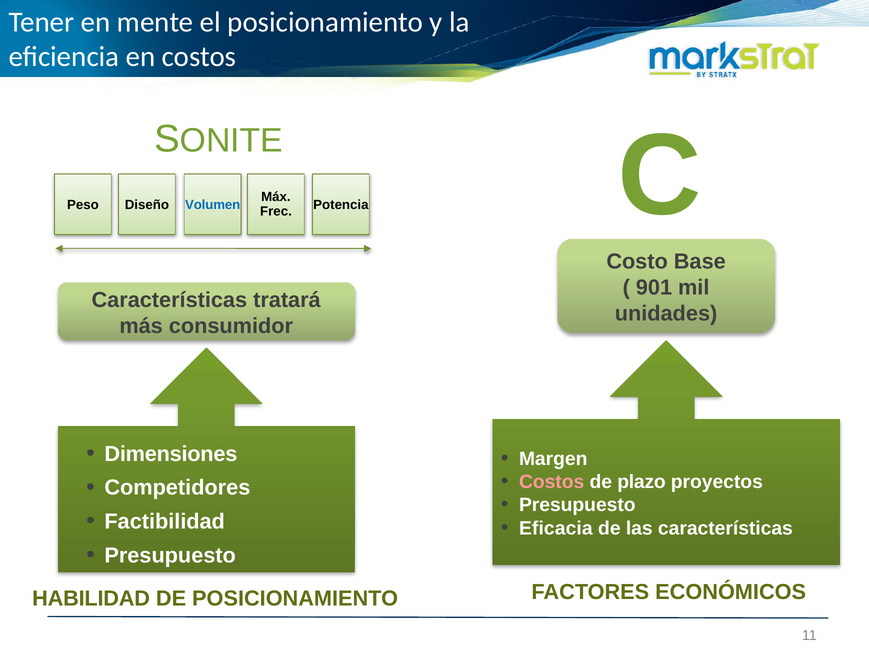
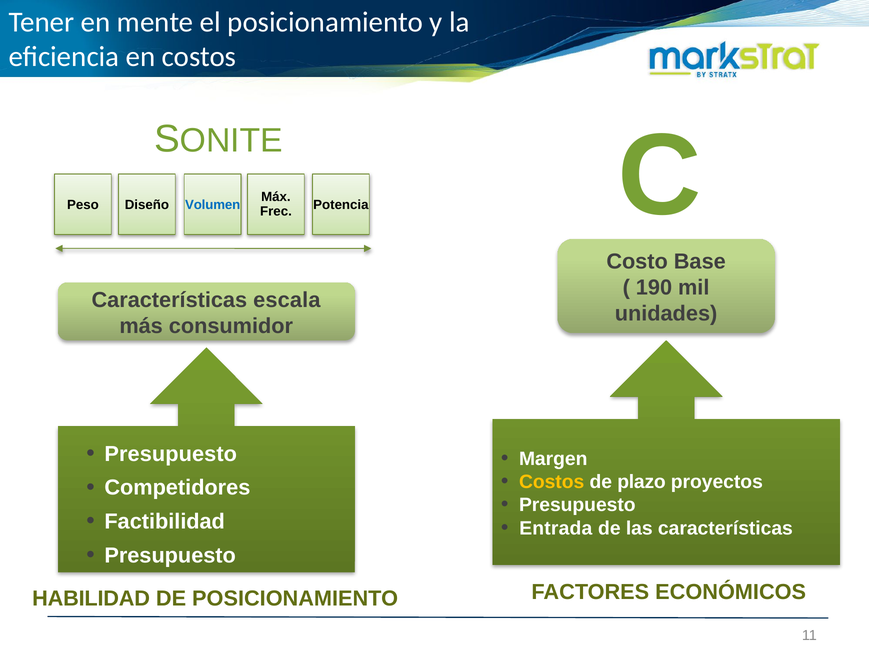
901: 901 -> 190 (654, 288)
tratará: tratará -> escala (287, 300)
Dimensiones: Dimensiones -> Presupuesto (171, 454)
Costos colour: pink -> yellow (552, 482)
Eficacia: Eficacia -> Entrada (556, 528)
